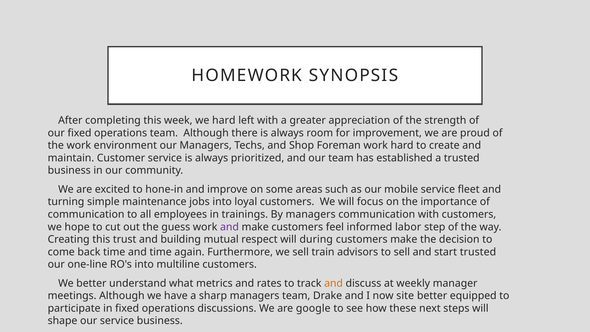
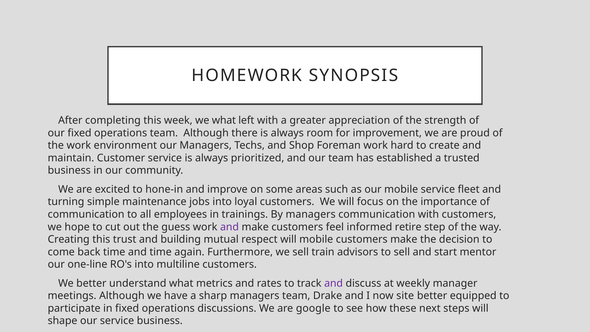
we hard: hard -> what (224, 120)
labor: labor -> retire (408, 227)
will during: during -> mobile (316, 239)
start trusted: trusted -> mentor (478, 252)
and colour: orange -> purple (334, 283)
